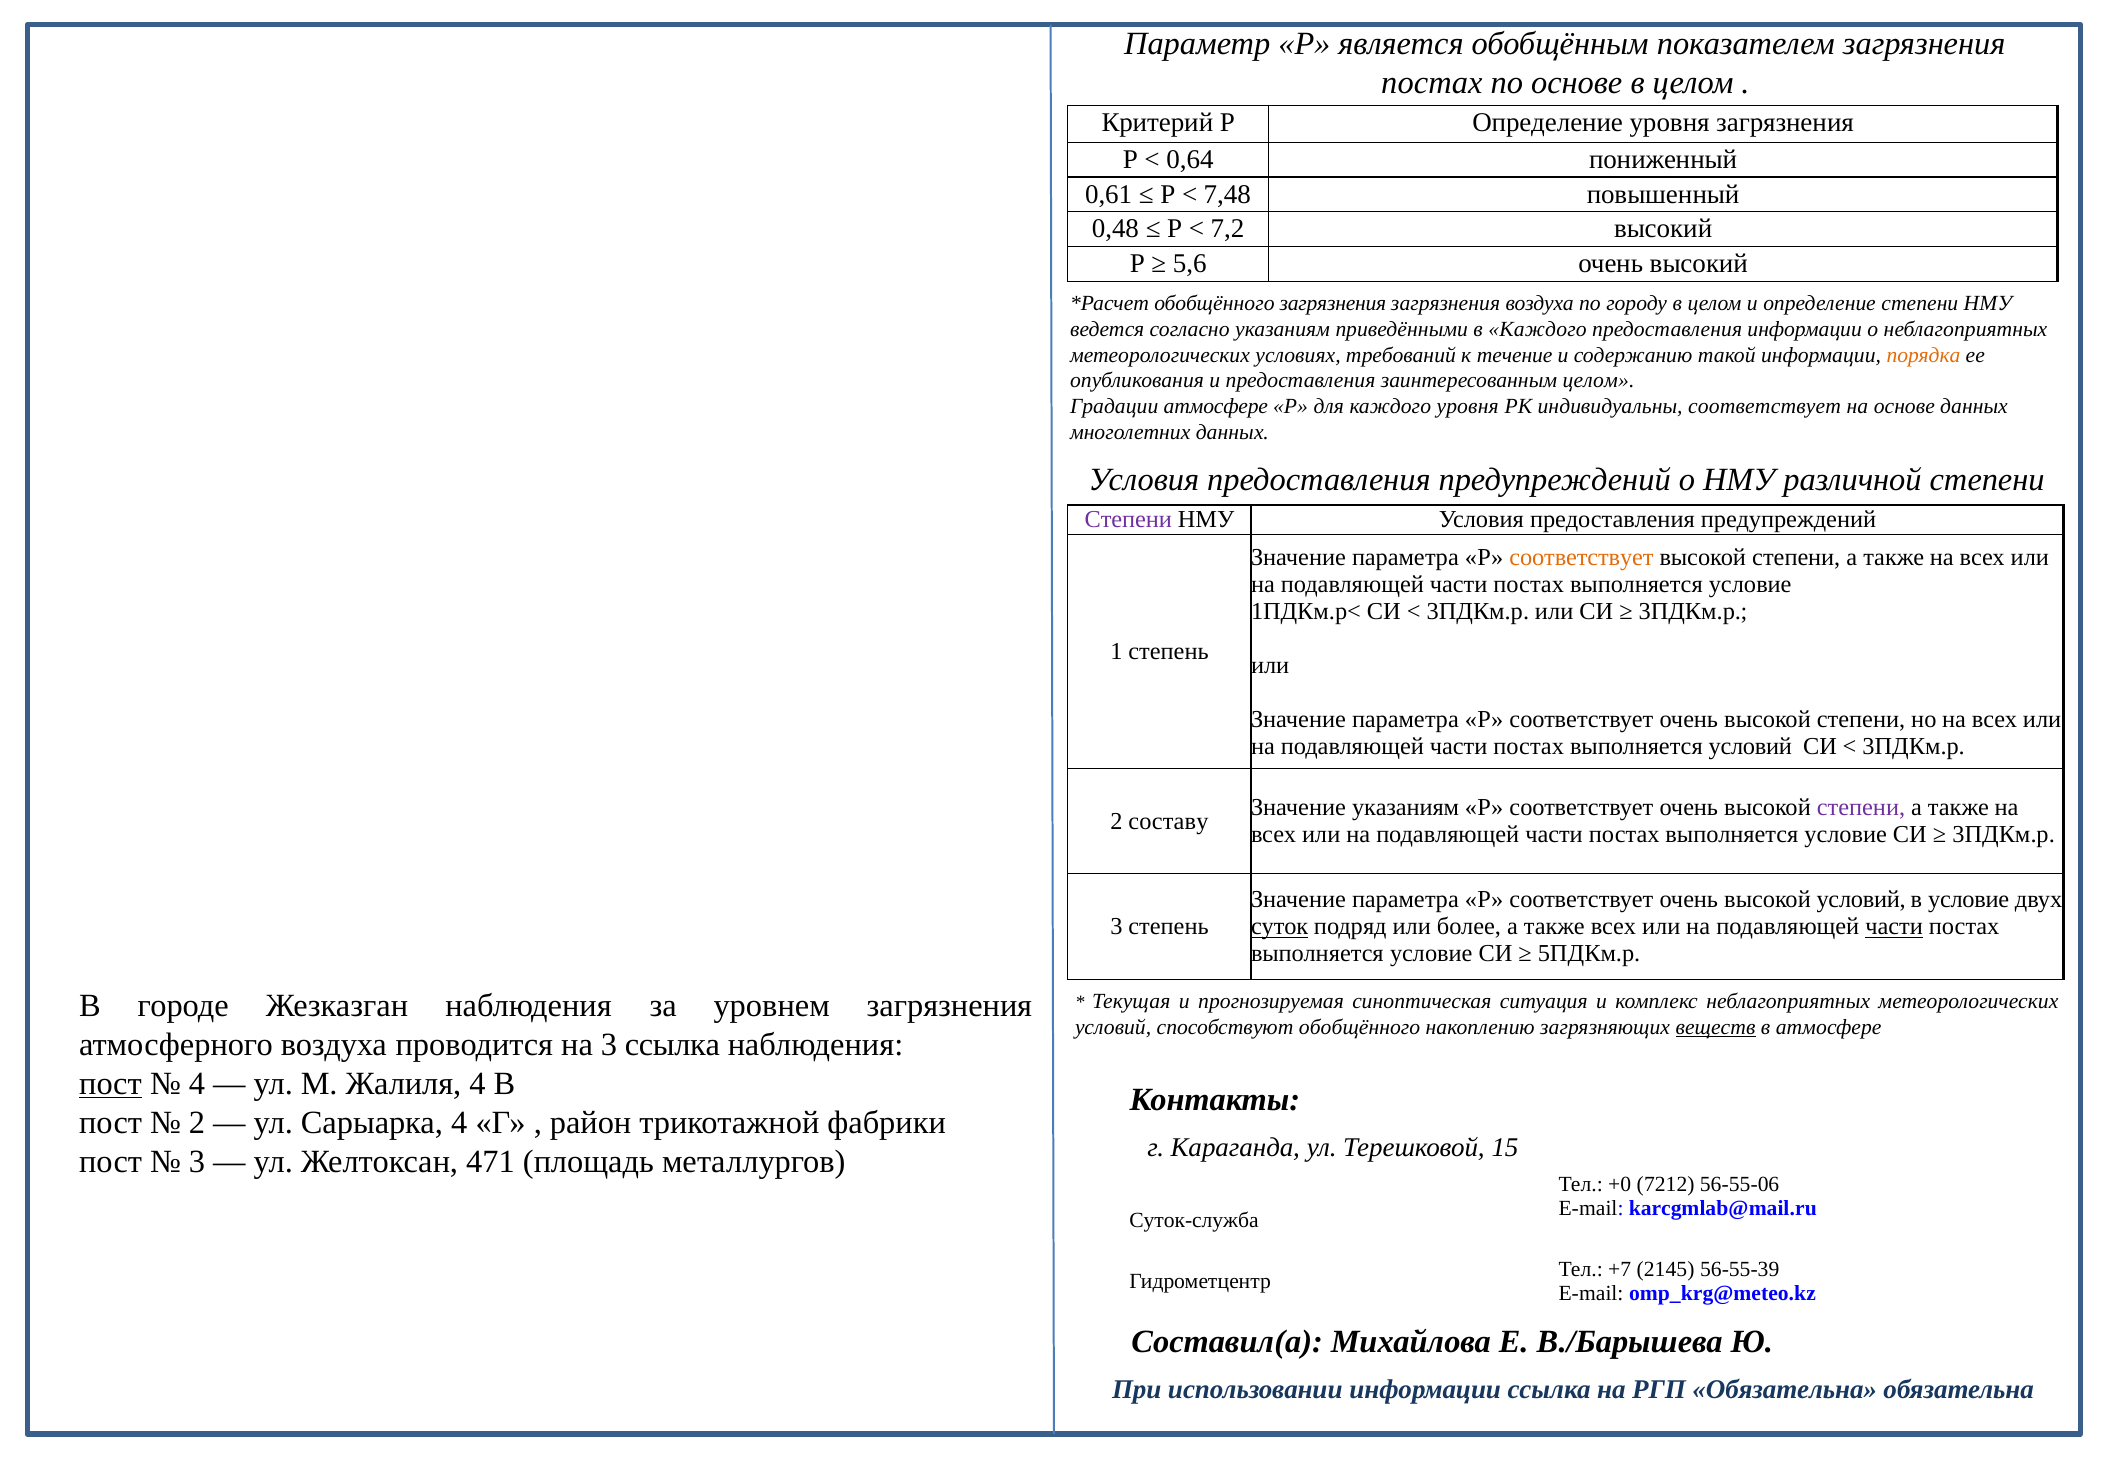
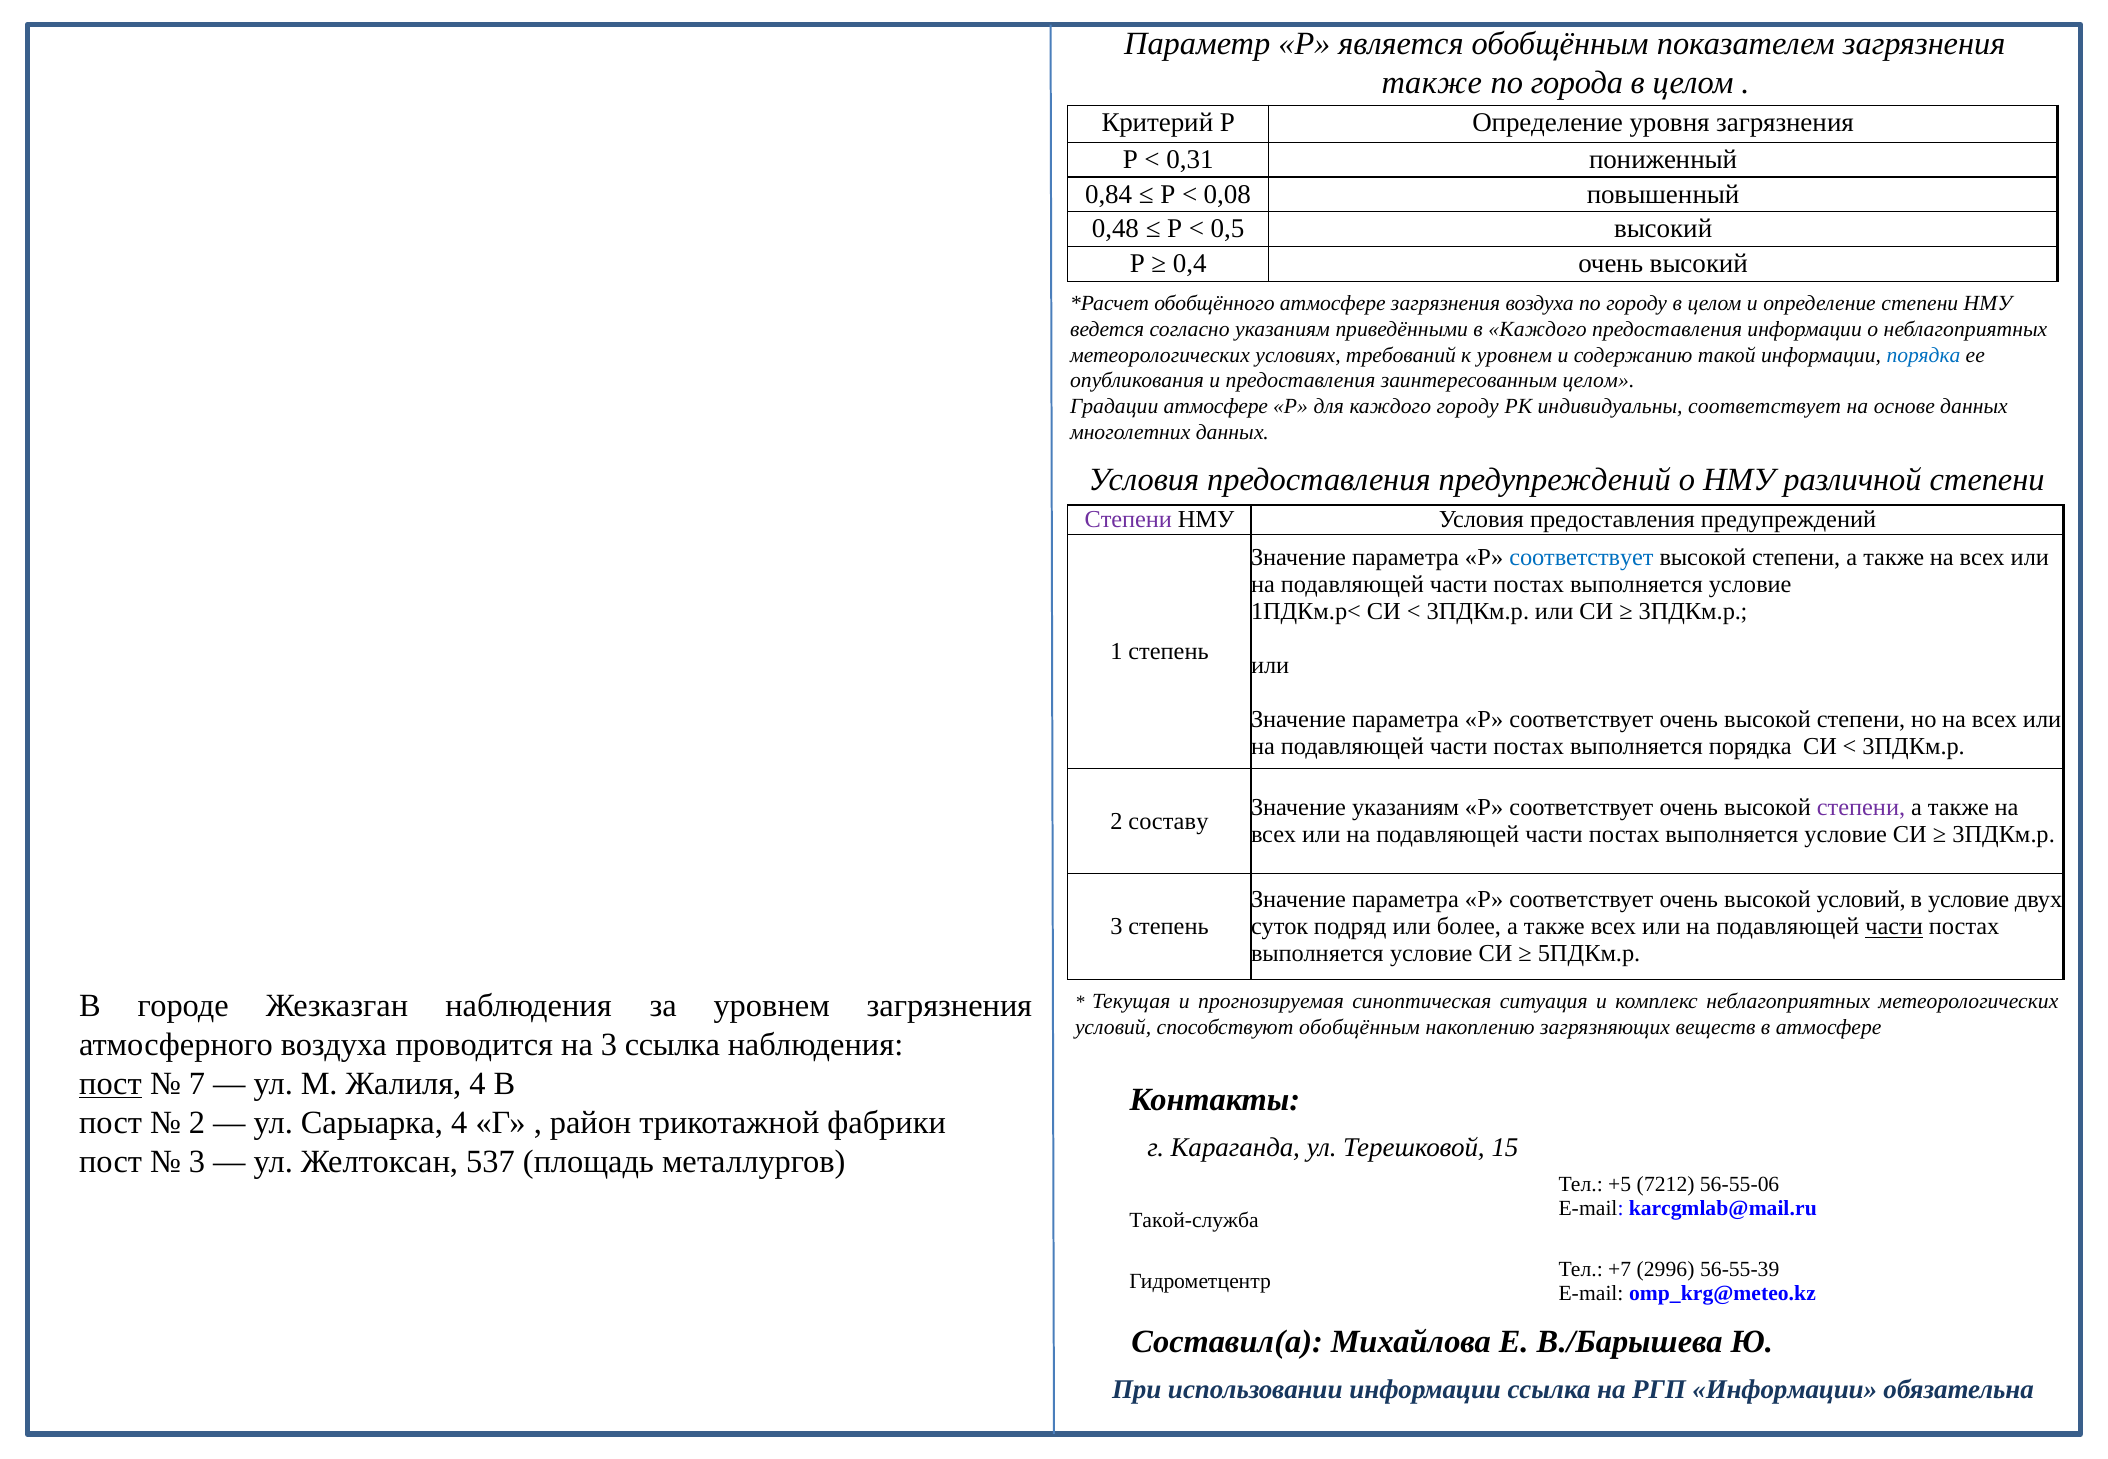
постах: постах -> также (1432, 83)
по основе: основе -> города (1577, 83)
0,64: 0,64 -> 0,31 (1190, 159)
0,61: 0,61 -> 0,84 (1109, 194)
7,48: 7,48 -> 0,08 (1227, 194)
7,2: 7,2 -> 0,5 (1227, 229)
5,6: 5,6 -> 0,4 (1190, 264)
обобщённого загрязнения: загрязнения -> атмосфере (1333, 303)
к течение: течение -> уровнем (1515, 355)
порядка colour: orange -> blue (1923, 355)
каждого уровня: уровня -> городу (1468, 407)
соответствует colour: orange -> blue (1581, 557)
выполняется условий: условий -> порядка (1750, 746)
суток underline: present -> none (1280, 927)
способствуют обобщённого: обобщённого -> обобщённым (1360, 1027)
веществ underline: present -> none (1715, 1027)
4: 4 -> 7 (197, 1084)
471: 471 -> 537 (490, 1162)
+0: +0 -> +5 (1620, 1185)
Суток-служба: Суток-служба -> Такой-служба (1194, 1221)
2145: 2145 -> 2996 (1666, 1269)
РГП Обязательна: Обязательна -> Информации (1785, 1390)
